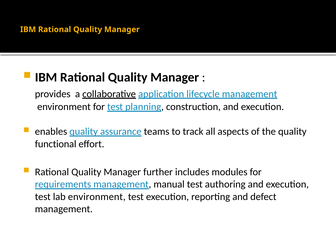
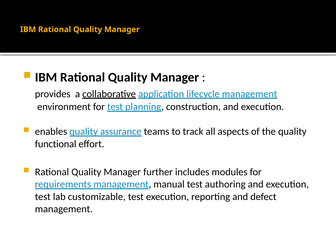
lab environment: environment -> customizable (97, 197)
